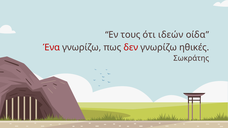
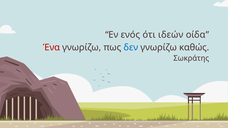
τους: τους -> ενός (130, 35)
δεν colour: red -> blue (131, 47)
ηθικές: ηθικές -> καθώς (194, 47)
